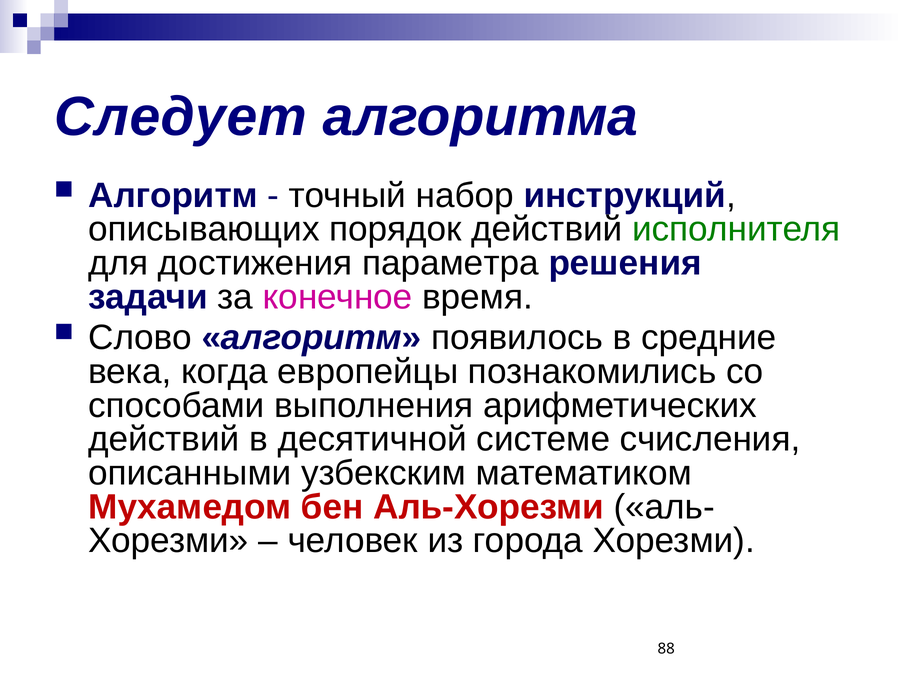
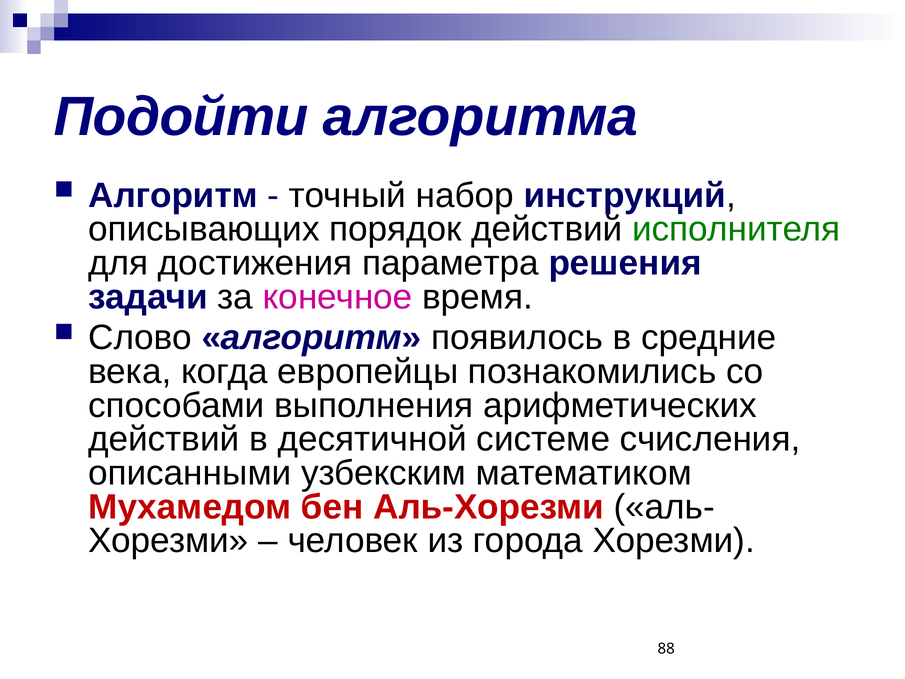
Следует: Следует -> Подойти (181, 117)
